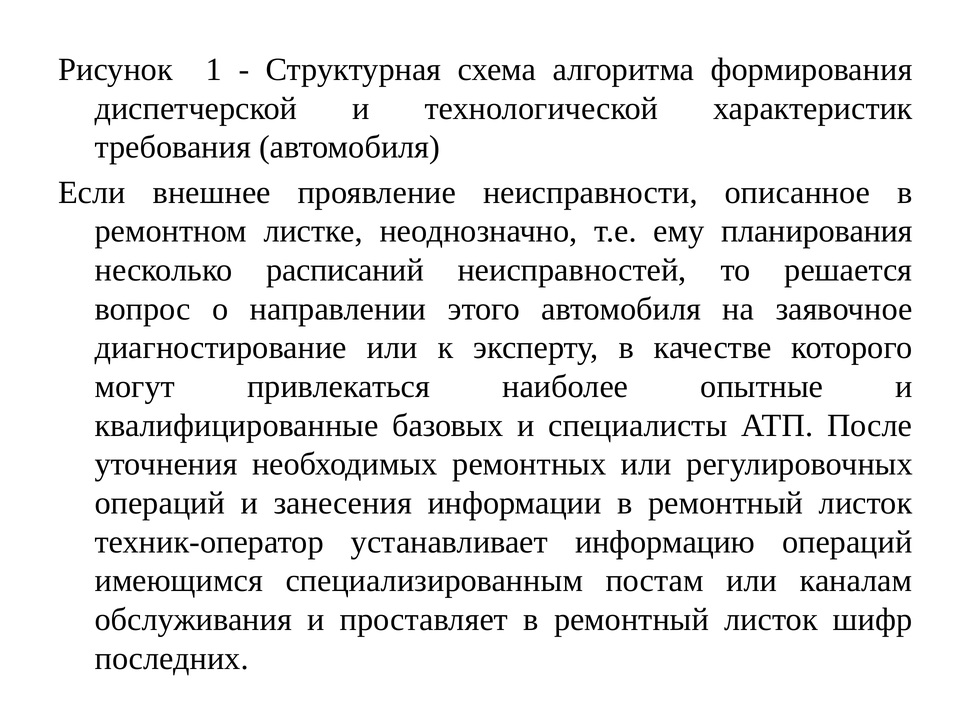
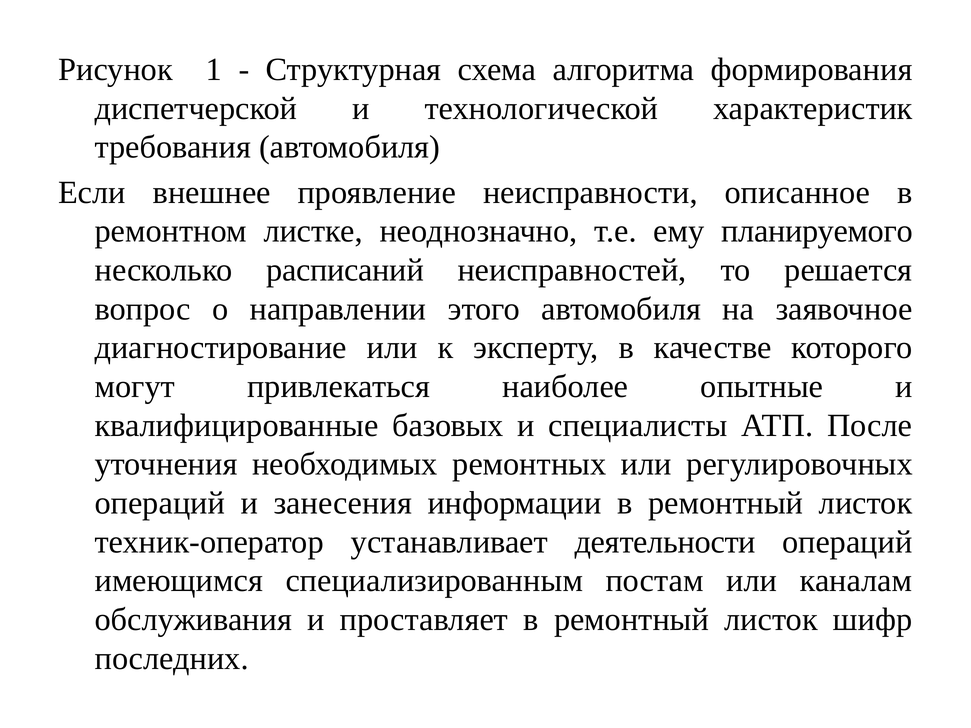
планирования: планирования -> планируемого (817, 231)
информацию: информацию -> деятельности (665, 542)
